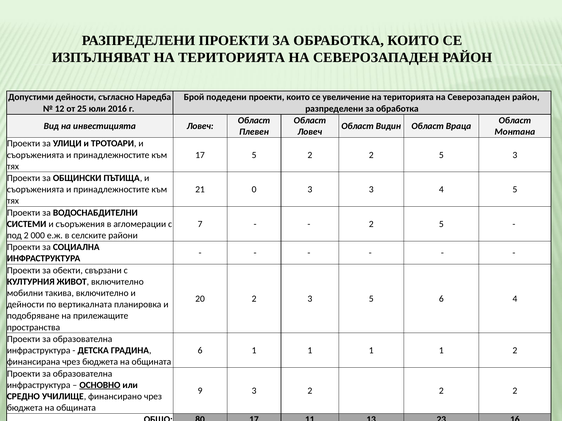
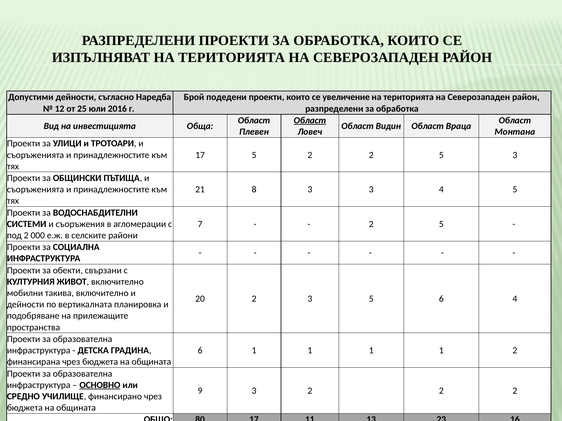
Област underline: none -> present (310, 121)
инвестицията Ловеч: Ловеч -> Обща (200, 126)
0: 0 -> 8 (254, 190)
